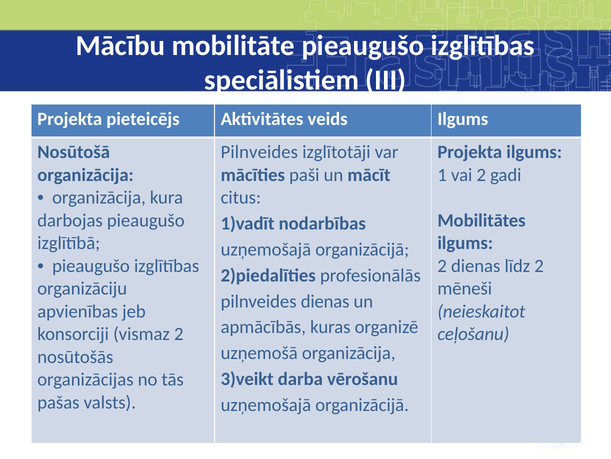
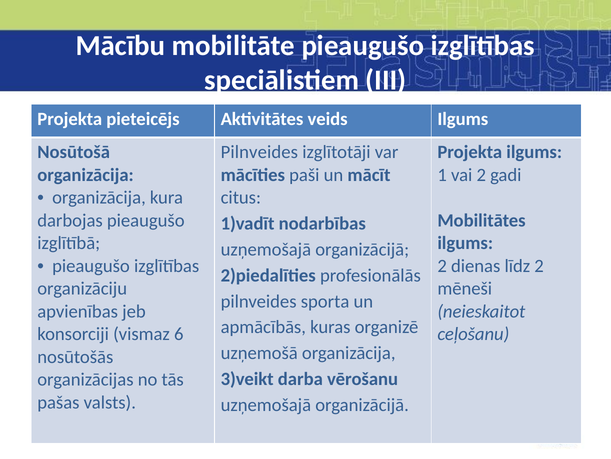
pilnveides dienas: dienas -> sporta (325, 301)
vismaz 2: 2 -> 6 (179, 334)
